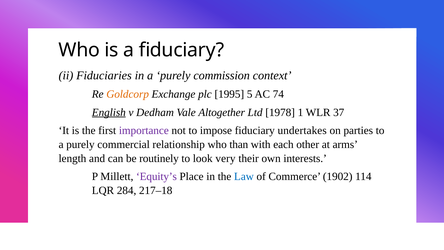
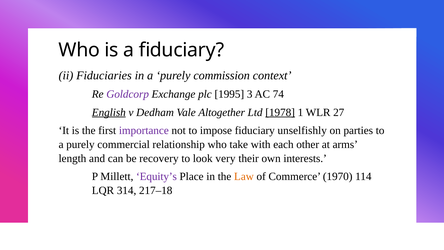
Goldcorp colour: orange -> purple (128, 94)
5: 5 -> 3 (250, 94)
1978 underline: none -> present (280, 112)
37: 37 -> 27 (339, 112)
undertakes: undertakes -> unselfishly (302, 130)
than: than -> take (239, 144)
routinely: routinely -> recovery (159, 158)
Law colour: blue -> orange (244, 176)
1902: 1902 -> 1970 (338, 176)
284: 284 -> 314 (127, 190)
